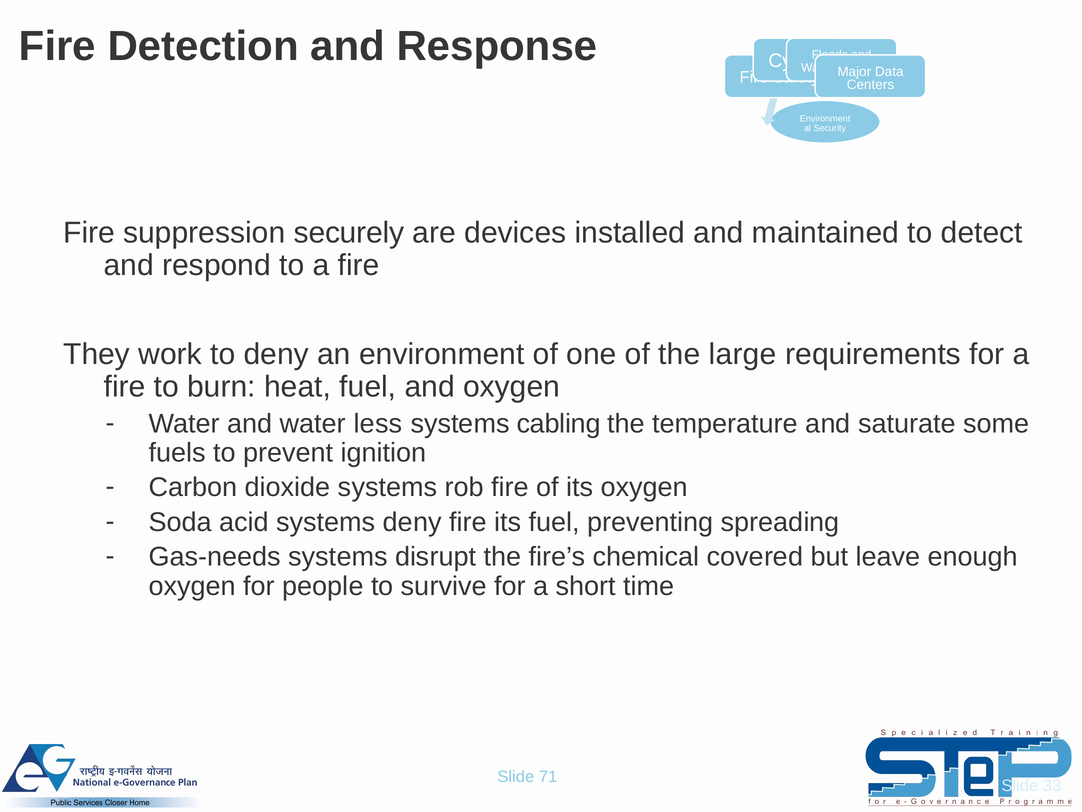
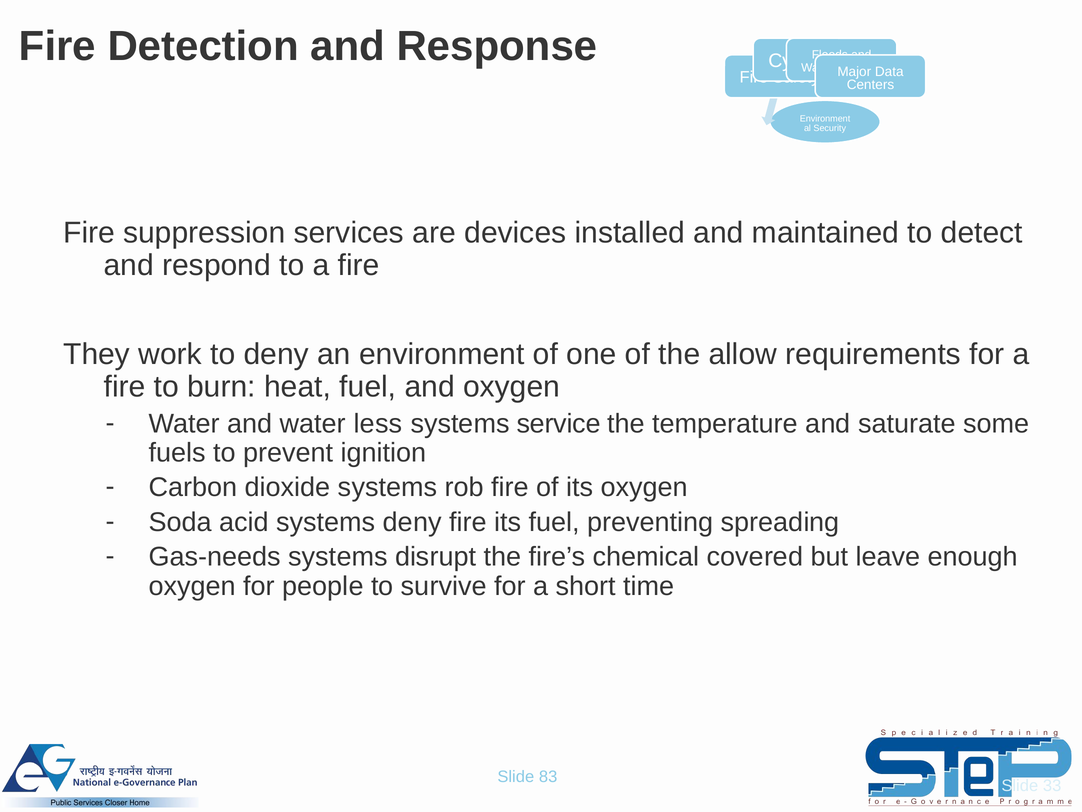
securely: securely -> services (349, 233)
large: large -> allow (743, 354)
cabling: cabling -> service (559, 423)
71: 71 -> 83 (548, 776)
